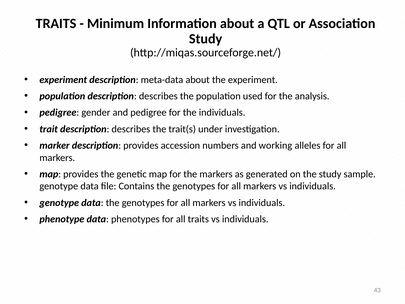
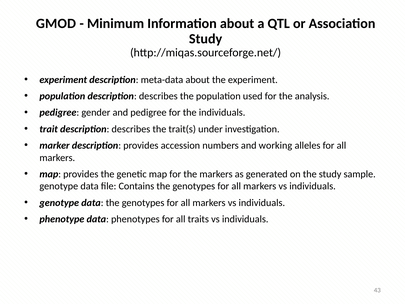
TRAITS: TRAITS -> GMOD (56, 24)
